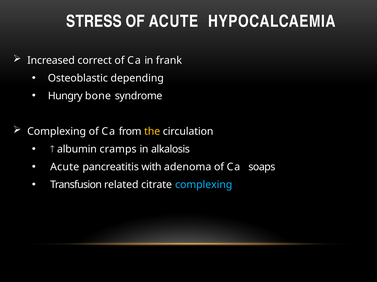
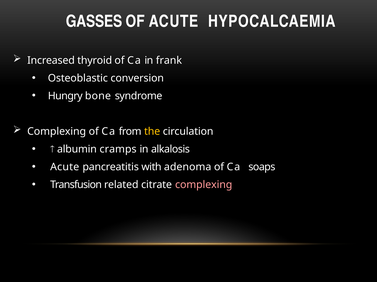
STRESS: STRESS -> GASSES (94, 21)
correct: correct -> thyroid (95, 61)
depending: depending -> conversion (137, 78)
complexing colour: light blue -> pink (204, 185)
